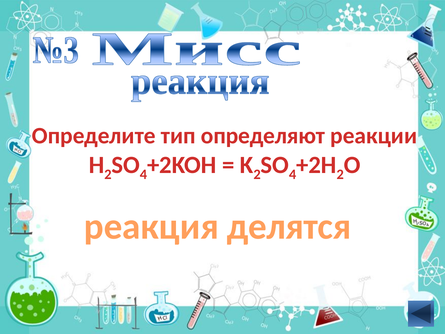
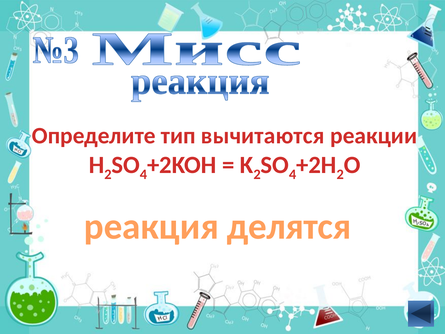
определяют: определяют -> вычитаются (263, 136)
